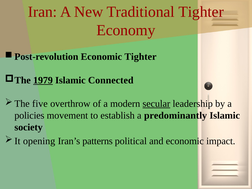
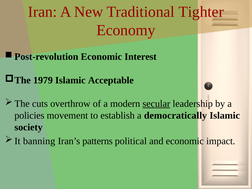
Economic Tighter: Tighter -> Interest (141, 57)
1979 underline: present -> none (43, 80)
Connected: Connected -> Acceptable (111, 80)
five: five -> cuts (40, 104)
predominantly: predominantly -> democratically (176, 116)
opening: opening -> banning (39, 141)
